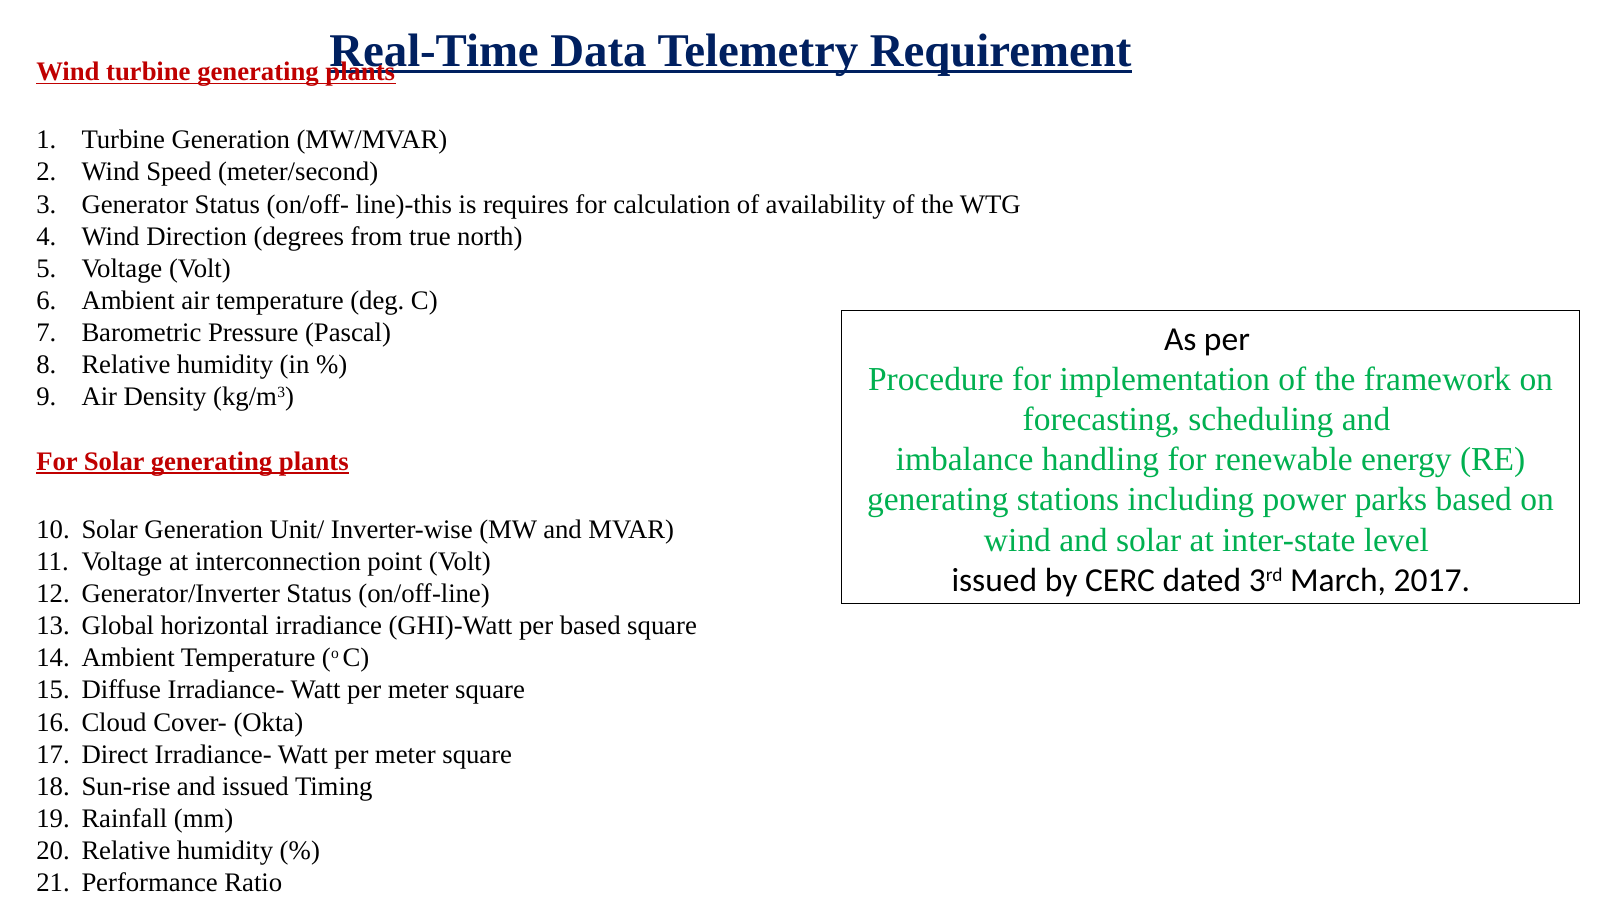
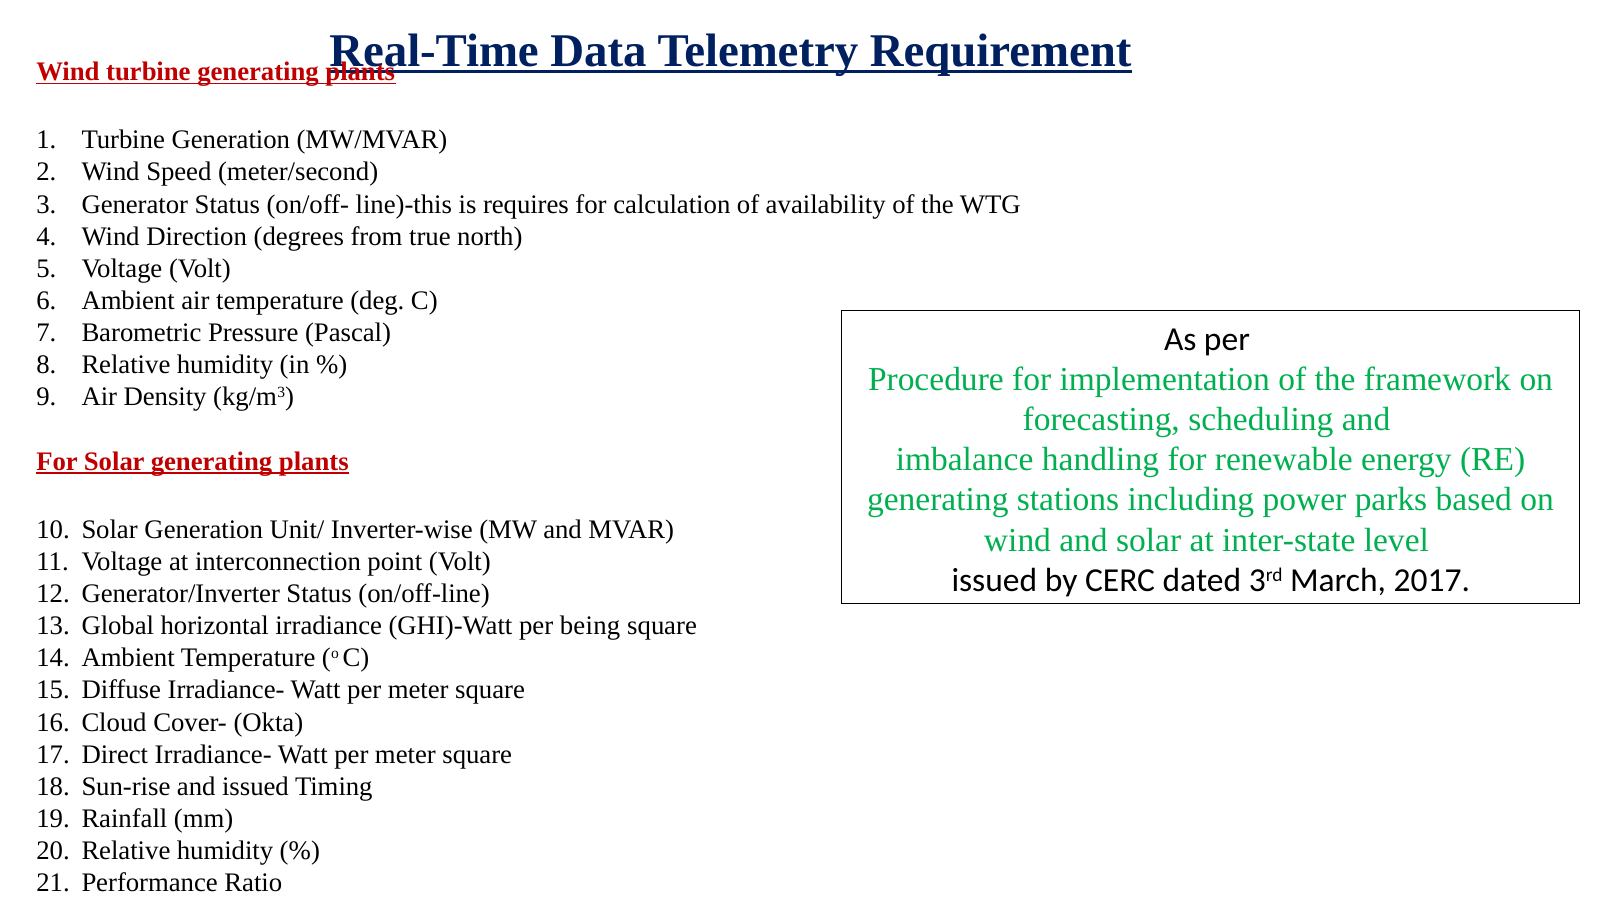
per based: based -> being (590, 626)
